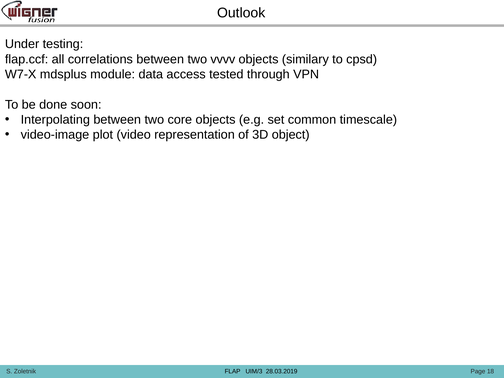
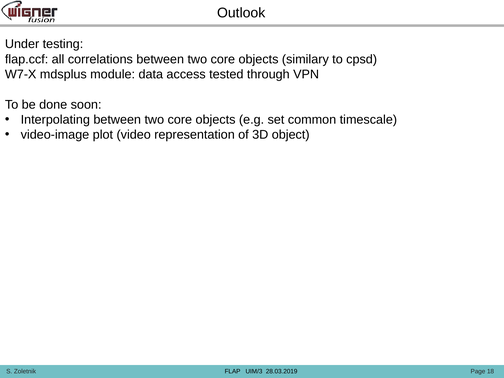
correlations between two vvvv: vvvv -> core (223, 59)
